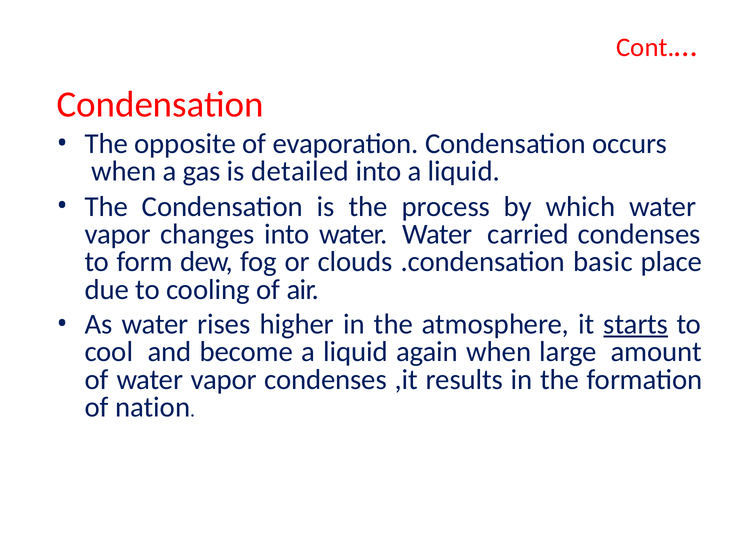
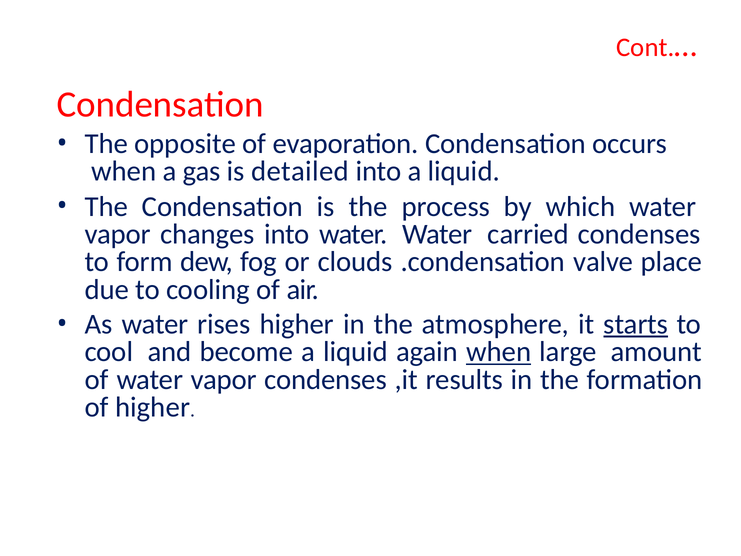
basic: basic -> valve (603, 262)
when underline: none -> present (499, 352)
of nation: nation -> higher (153, 407)
